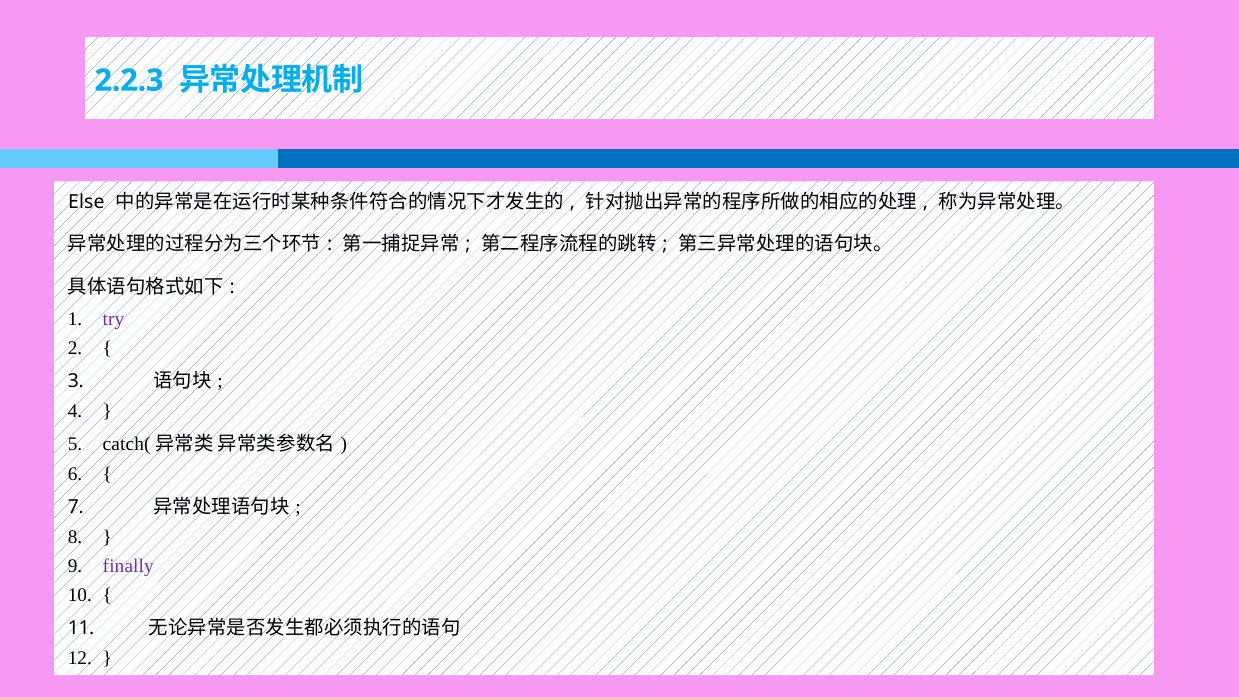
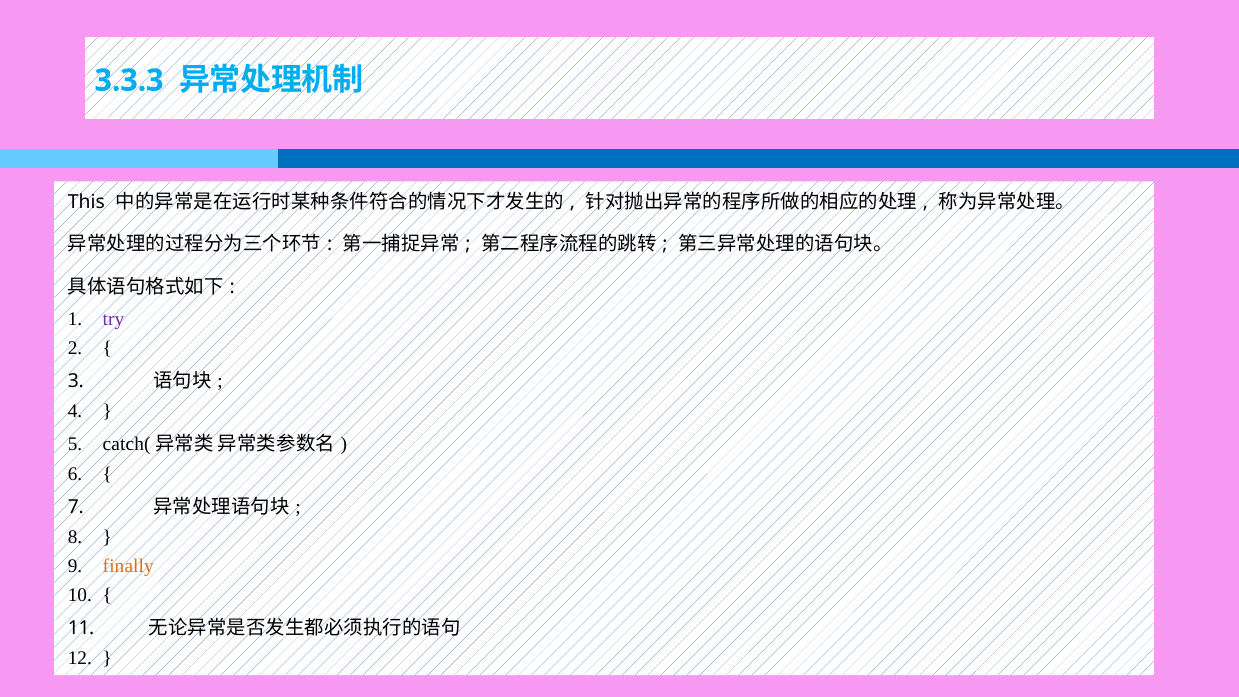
2.2.3: 2.2.3 -> 3.3.3 (129, 80)
Else: Else -> This (86, 202)
finally colour: purple -> orange (128, 566)
